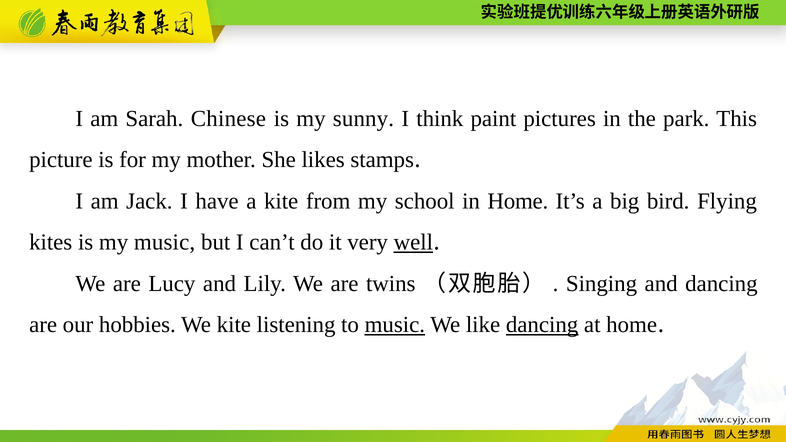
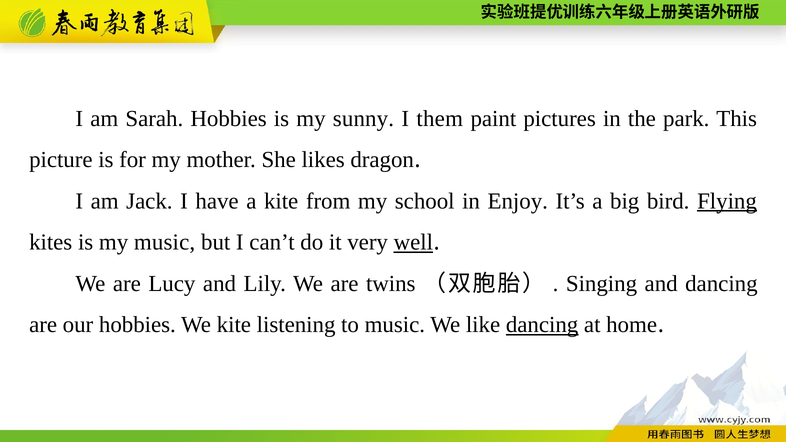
Sarah Chinese: Chinese -> Hobbies (229, 119)
think: think -> them (440, 119)
stamps: stamps -> dragon (382, 160)
in Home: Home -> Enjoy (518, 201)
Flying underline: none -> present (727, 201)
music underline: present -> none (395, 325)
